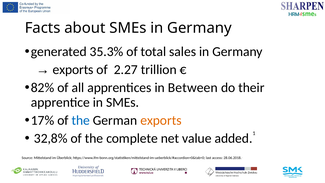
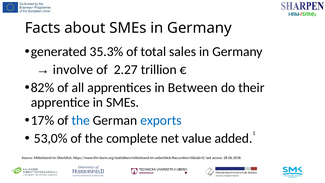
exports: exports -> involve (73, 70)
exports colour: orange -> blue (161, 120)
32,8%: 32,8% -> 53,0% (51, 138)
